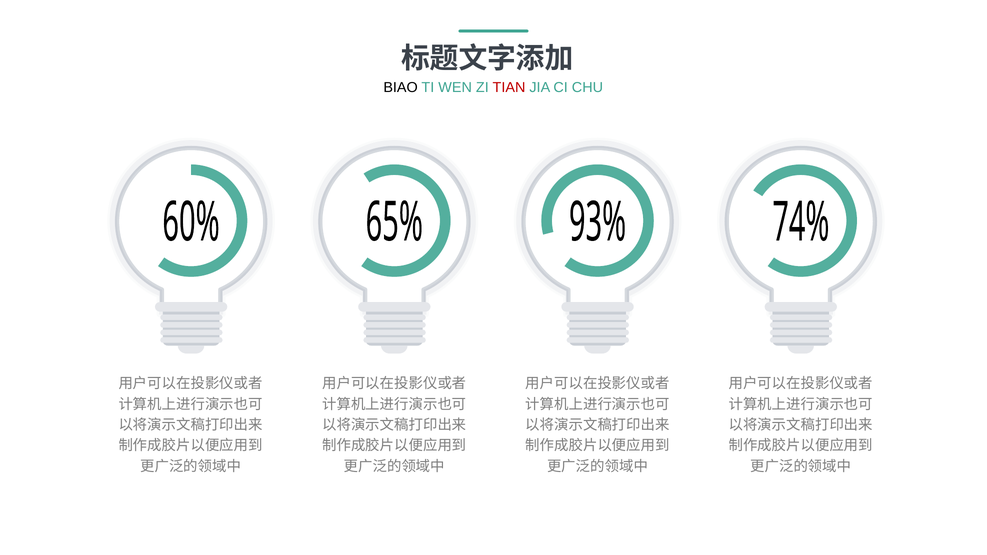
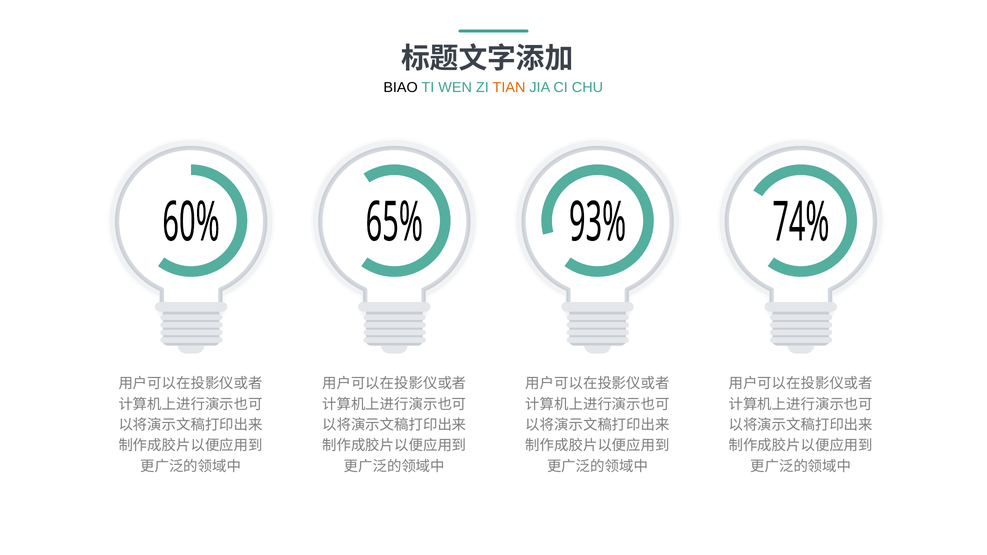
TIAN colour: red -> orange (509, 88)
